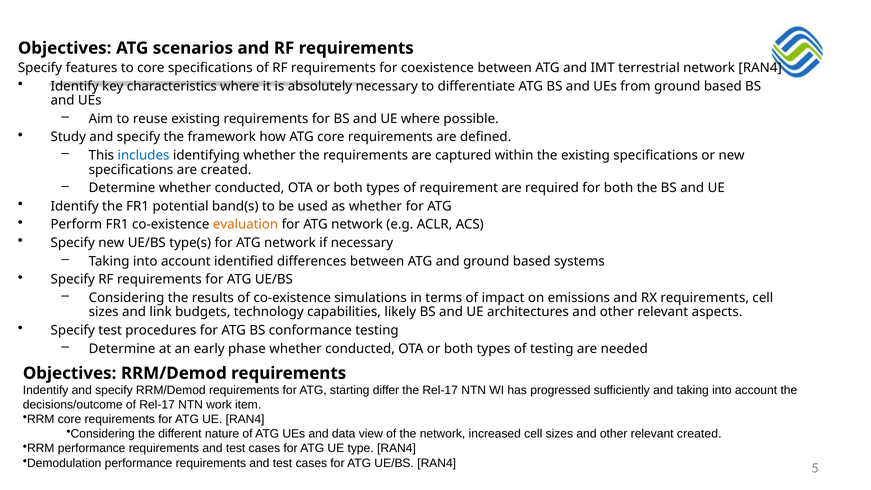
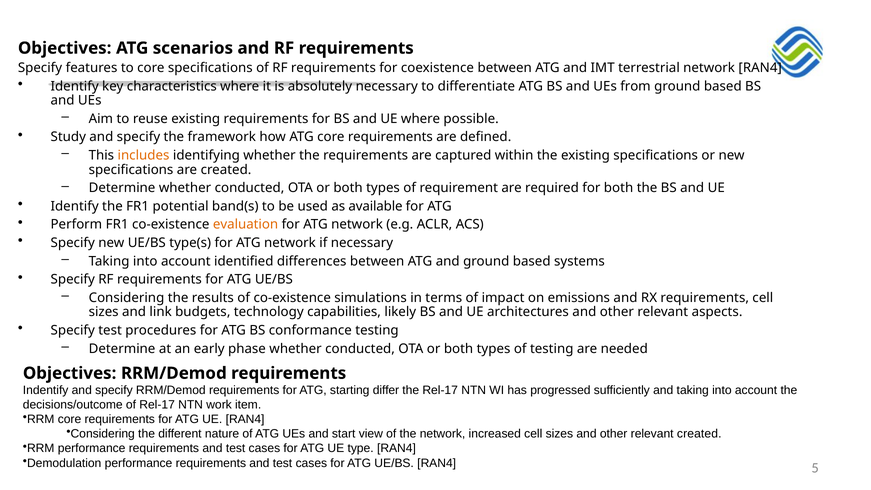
includes colour: blue -> orange (143, 155)
as whether: whether -> available (376, 206)
data: data -> start (344, 434)
